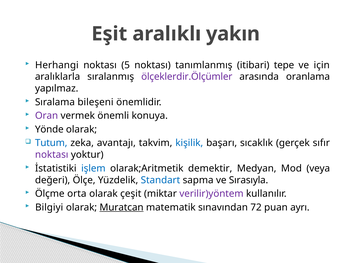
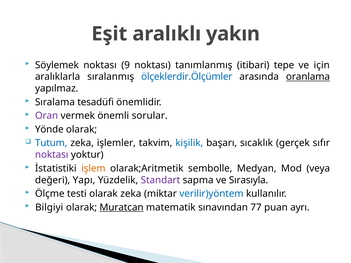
Herhangi: Herhangi -> Söylemek (57, 65)
5: 5 -> 9 (126, 65)
ölçeklerdir.Ölçümler colour: purple -> blue (187, 77)
oranlama underline: none -> present (308, 77)
bileşeni: bileşeni -> tesadüfi (96, 102)
konuya: konuya -> sorular (150, 116)
avantajı: avantajı -> işlemler (116, 143)
işlem colour: blue -> orange (93, 169)
demektir: demektir -> sembolle (210, 169)
Ölçe: Ölçe -> Yapı (84, 180)
Standart colour: blue -> purple (160, 180)
orta: orta -> testi (77, 194)
olarak çeşit: çeşit -> zeka (131, 194)
verilir)yöntem colour: purple -> blue (211, 194)
72: 72 -> 77 (256, 208)
